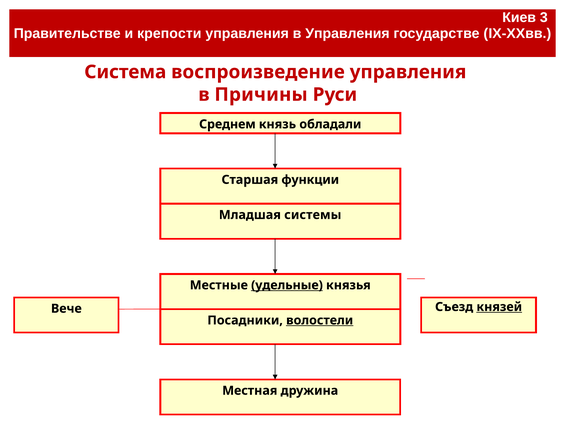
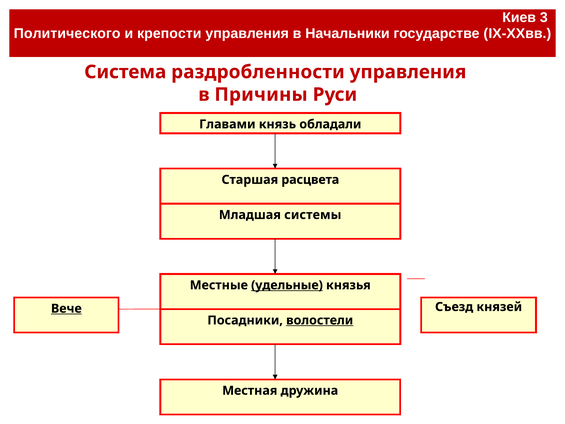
Правительстве: Правительстве -> Политического (67, 33)
в Управления: Управления -> Начальники (347, 33)
воспроизведение: воспроизведение -> раздробленности (258, 72)
Среднем: Среднем -> Главами (227, 124)
функции: функции -> расцвета (310, 180)
Вече underline: none -> present (66, 308)
князей underline: present -> none (499, 307)
